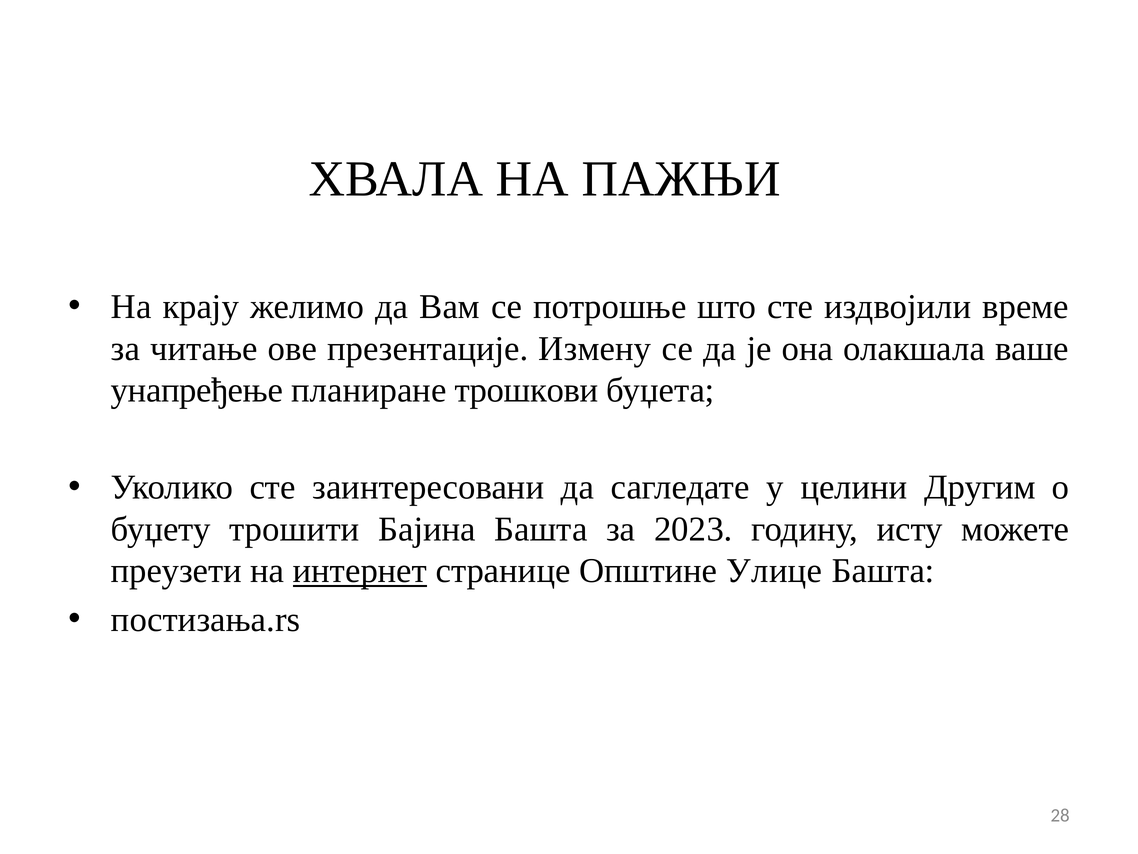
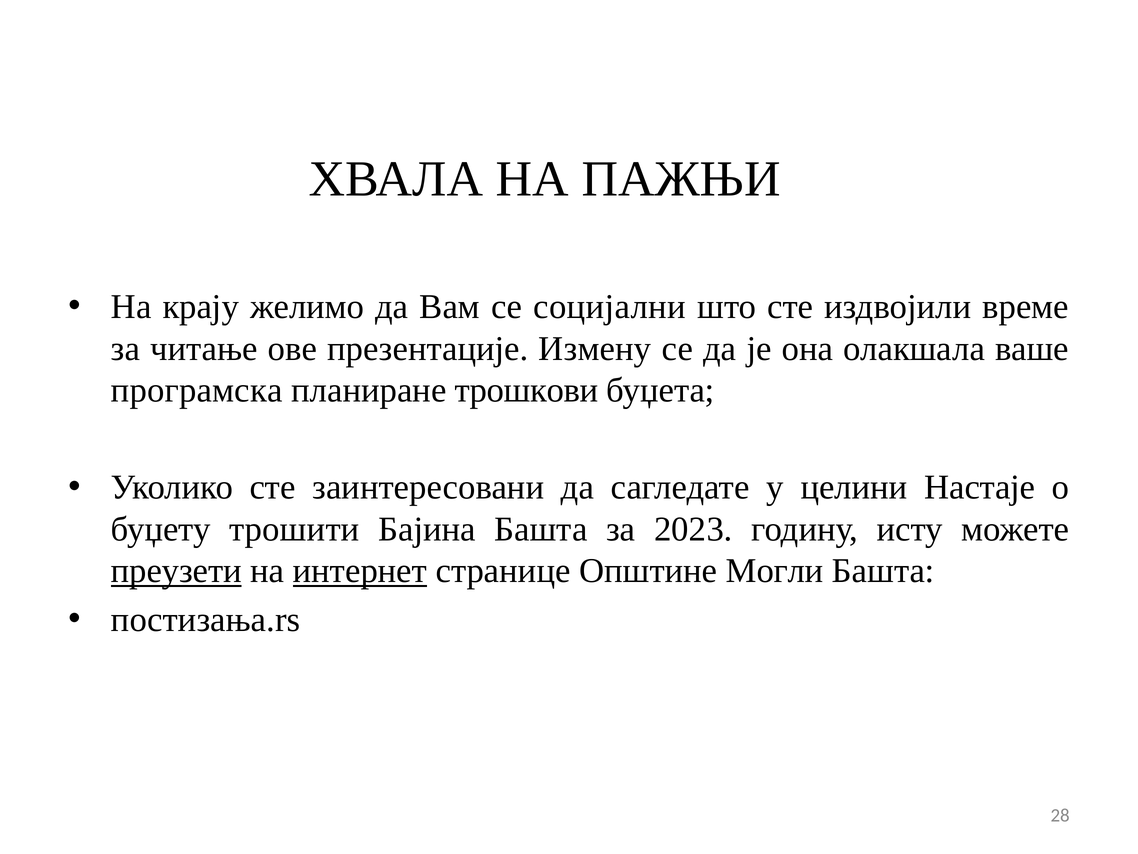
потрошње: потрошње -> социјални (610, 307)
унапређење: унапређење -> програмска (197, 390)
Другим: Другим -> Настаје (980, 487)
преузети underline: none -> present (176, 571)
Улице: Улице -> Могли (775, 571)
